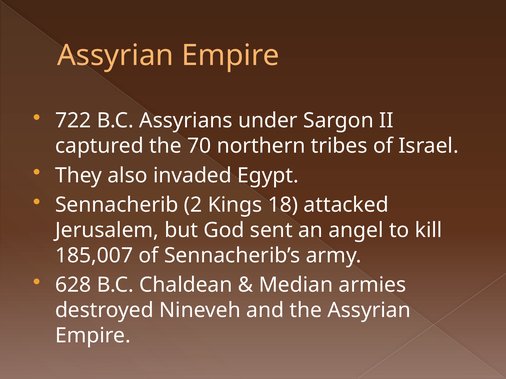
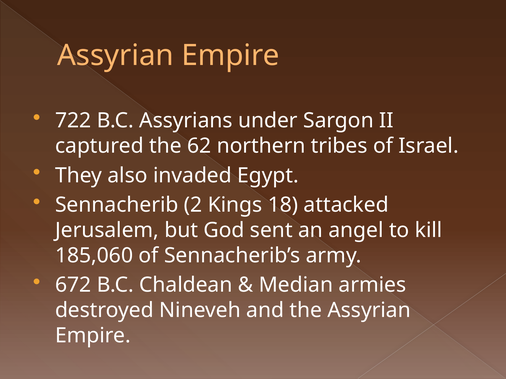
70: 70 -> 62 (199, 146)
185,007: 185,007 -> 185,060 (94, 256)
628: 628 -> 672 (73, 285)
